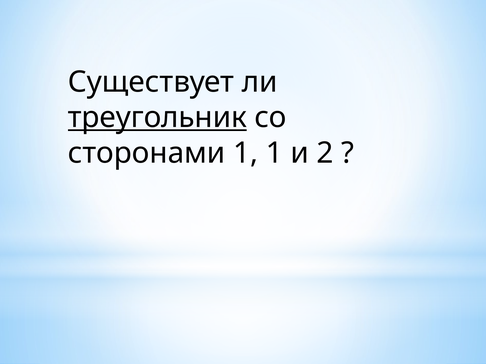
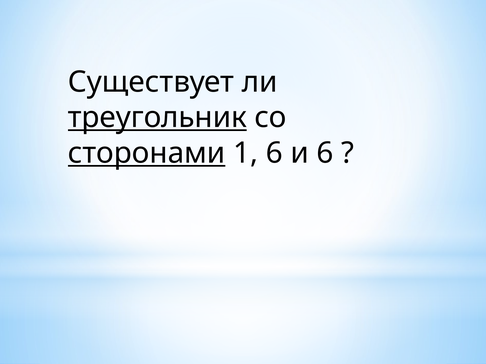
сторонами underline: none -> present (147, 153)
1 1: 1 -> 6 (274, 153)
и 2: 2 -> 6 (325, 153)
